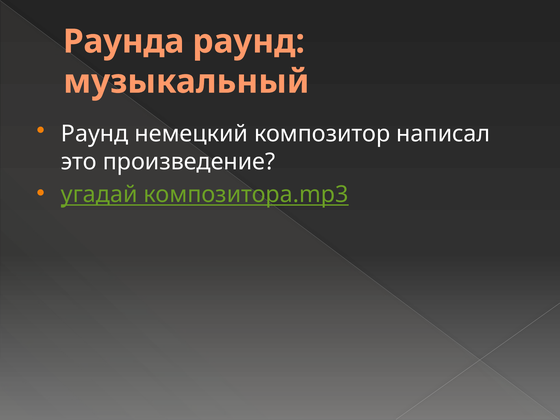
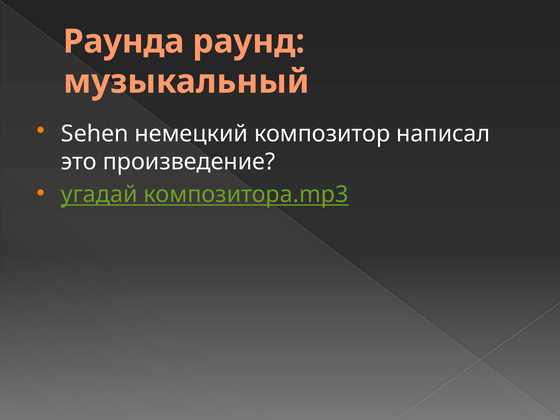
Раунд: Раунд -> Sehen (95, 134)
